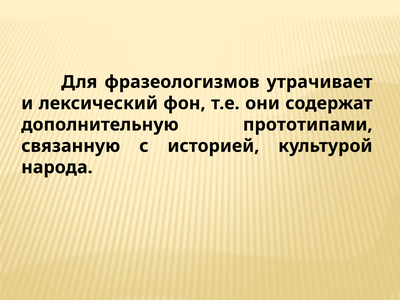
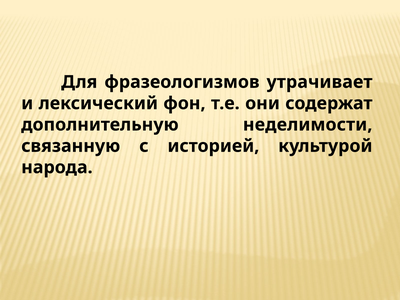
прототипами: прототипами -> неделимости (308, 125)
